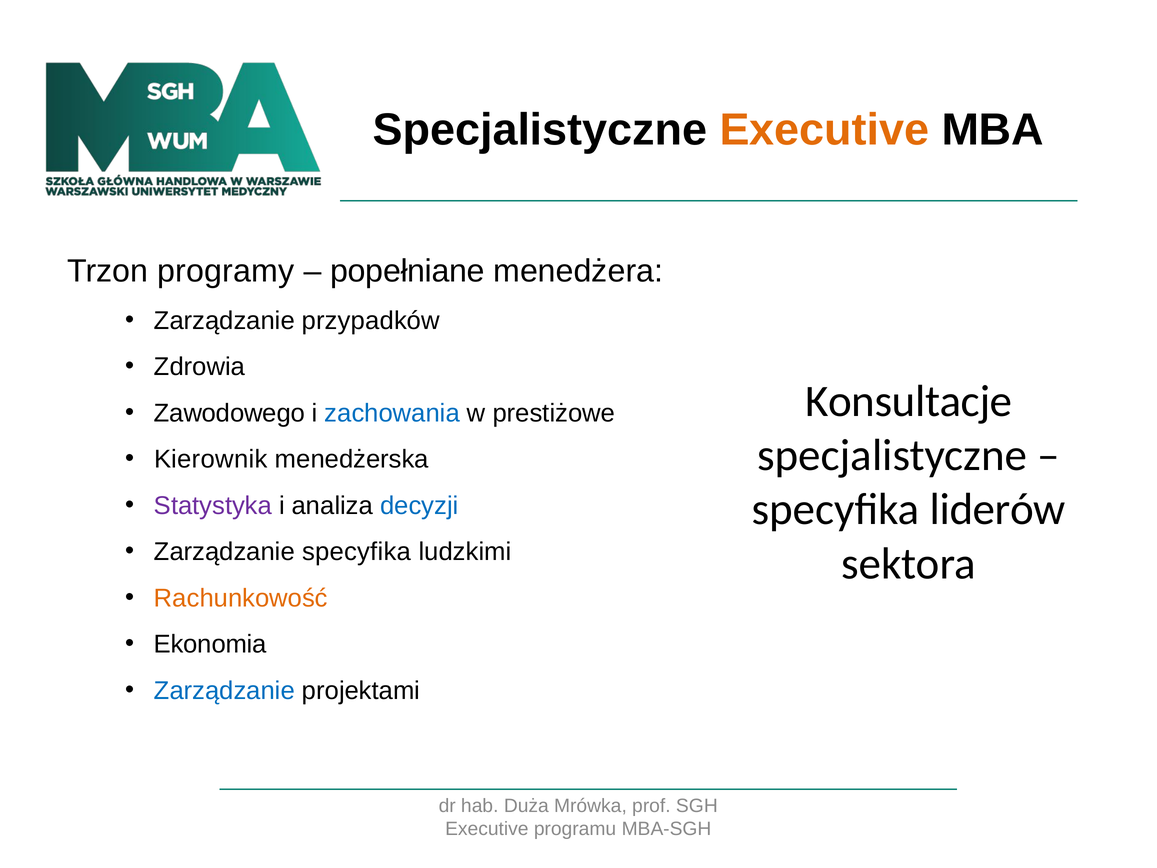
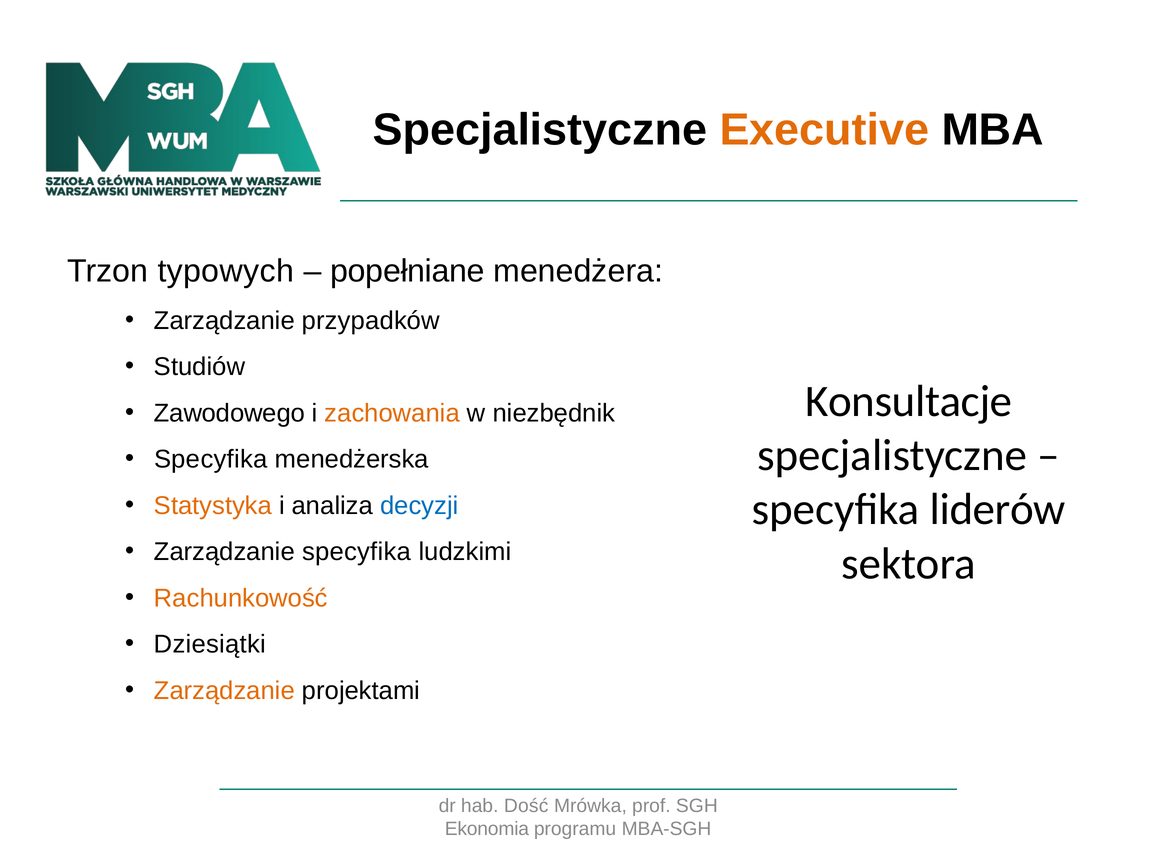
programy: programy -> typowych (226, 271)
Zdrowia: Zdrowia -> Studiów (200, 367)
zachowania colour: blue -> orange (392, 413)
prestiżowe: prestiżowe -> niezbędnik (554, 413)
Kierownik: Kierownik -> Specyfika (211, 459)
Statystyka colour: purple -> orange (213, 505)
Ekonomia: Ekonomia -> Dziesiątki (210, 644)
Zarządzanie colour: blue -> orange (224, 690)
Duża: Duża -> Dość (526, 806)
Executive: Executive -> Ekonomia (487, 829)
